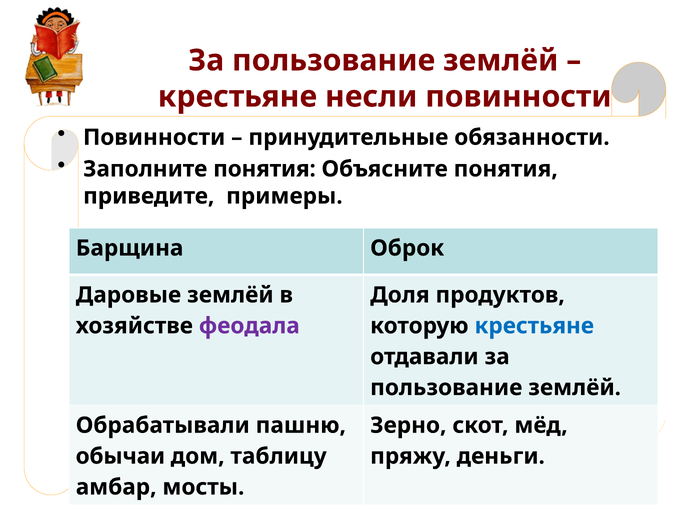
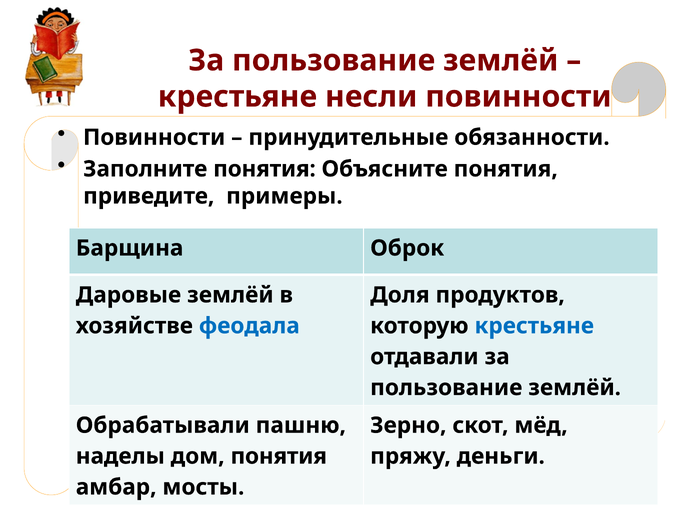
феодала colour: purple -> blue (249, 326)
обычаи: обычаи -> наделы (120, 456)
дом таблицу: таблицу -> понятия (279, 456)
